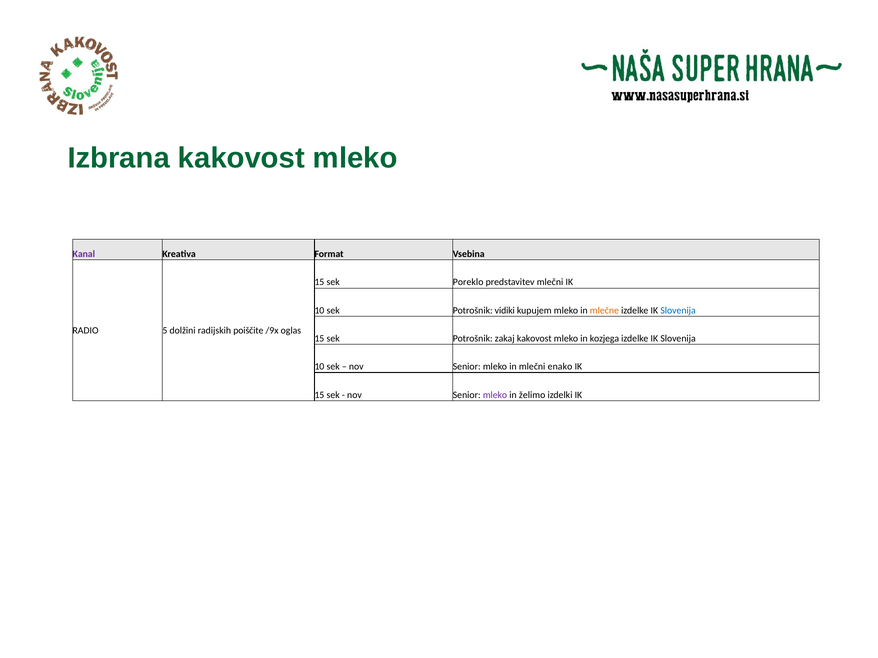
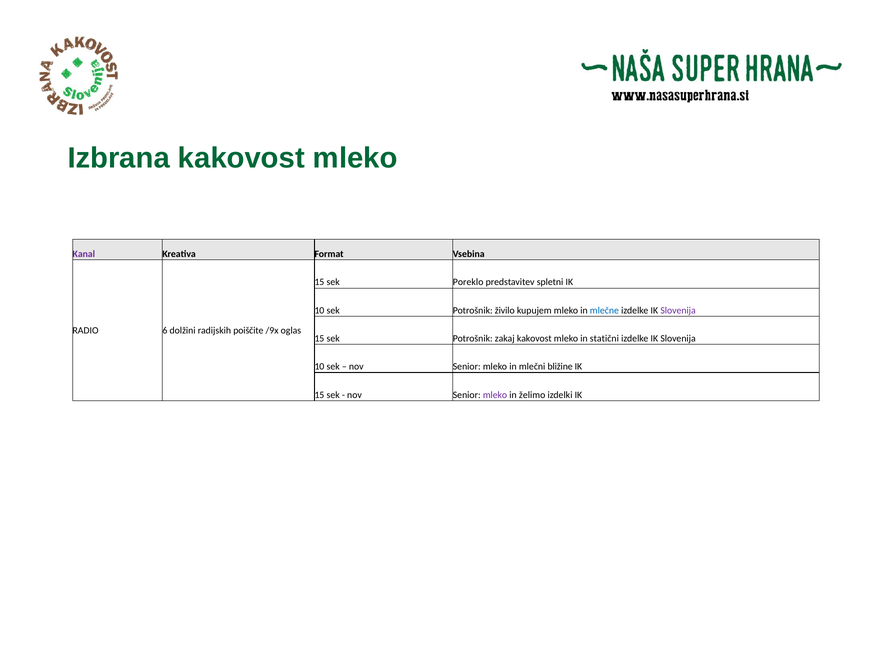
predstavitev mlečni: mlečni -> spletni (550, 282)
vidiki: vidiki -> živilo (505, 311)
mlečne colour: orange -> blue (604, 311)
Slovenija colour: blue -> purple (678, 311)
5: 5 -> 6 (165, 331)
kozjega: kozjega -> statični (604, 339)
enako: enako -> bližine (560, 367)
